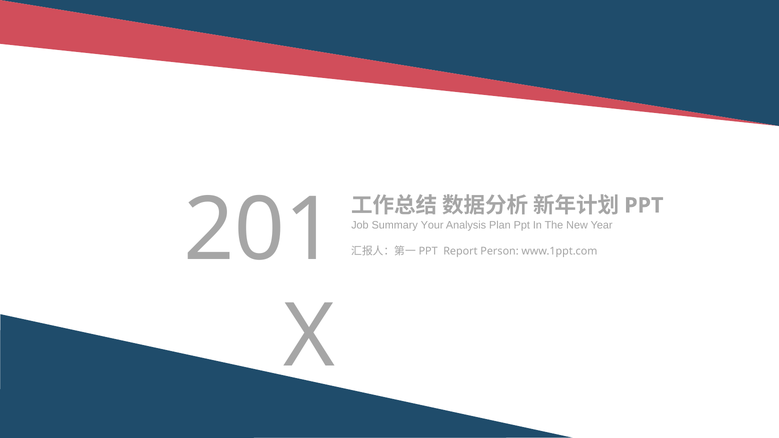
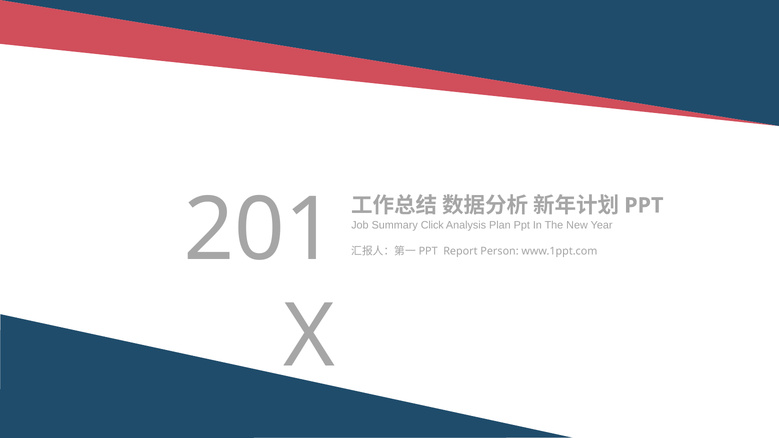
Your: Your -> Click (432, 225)
